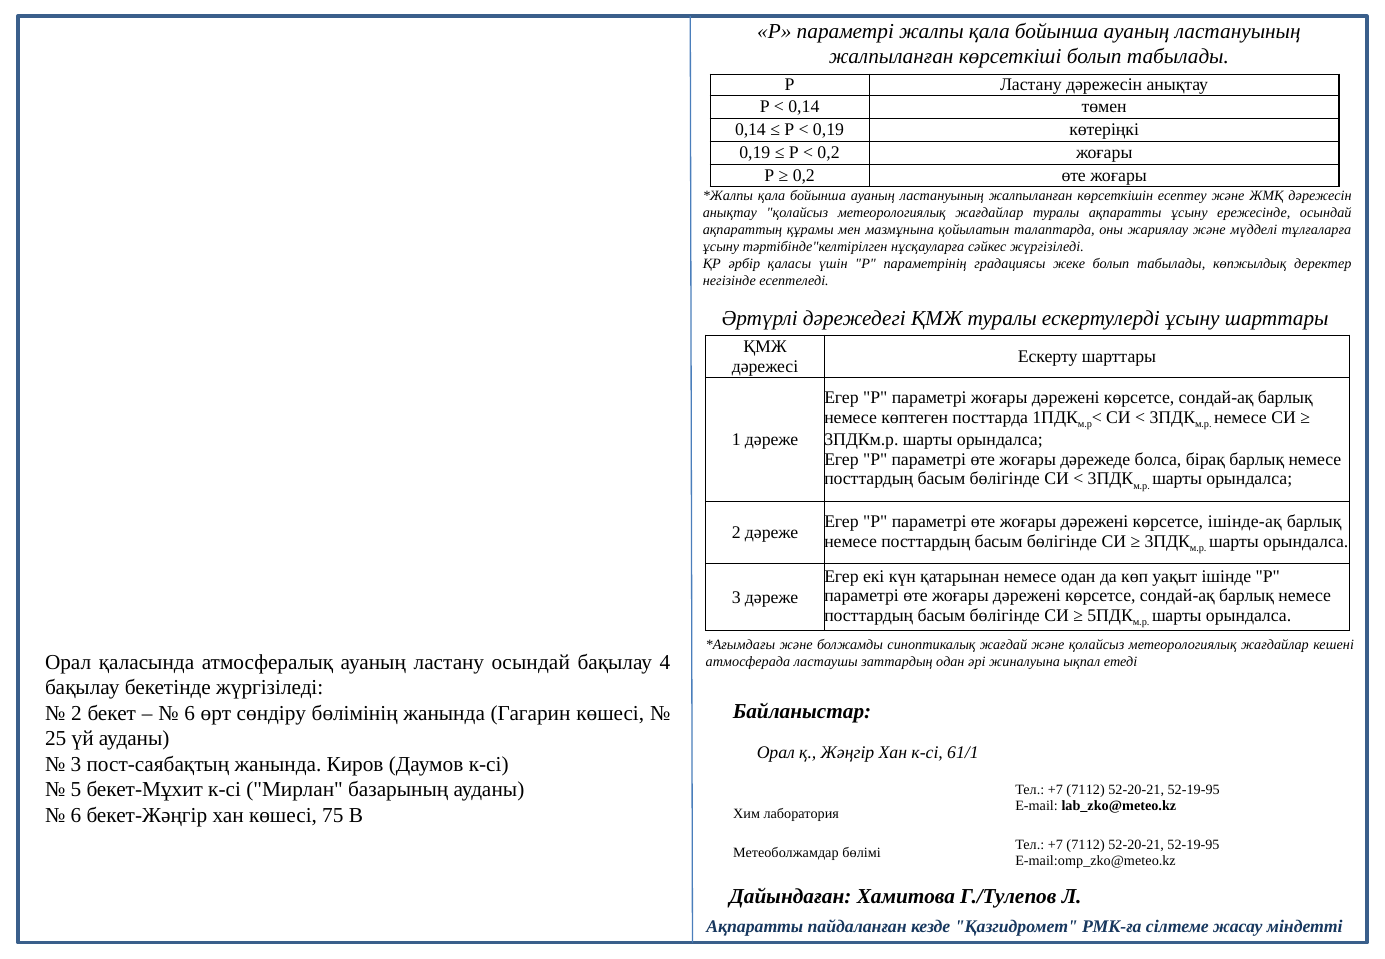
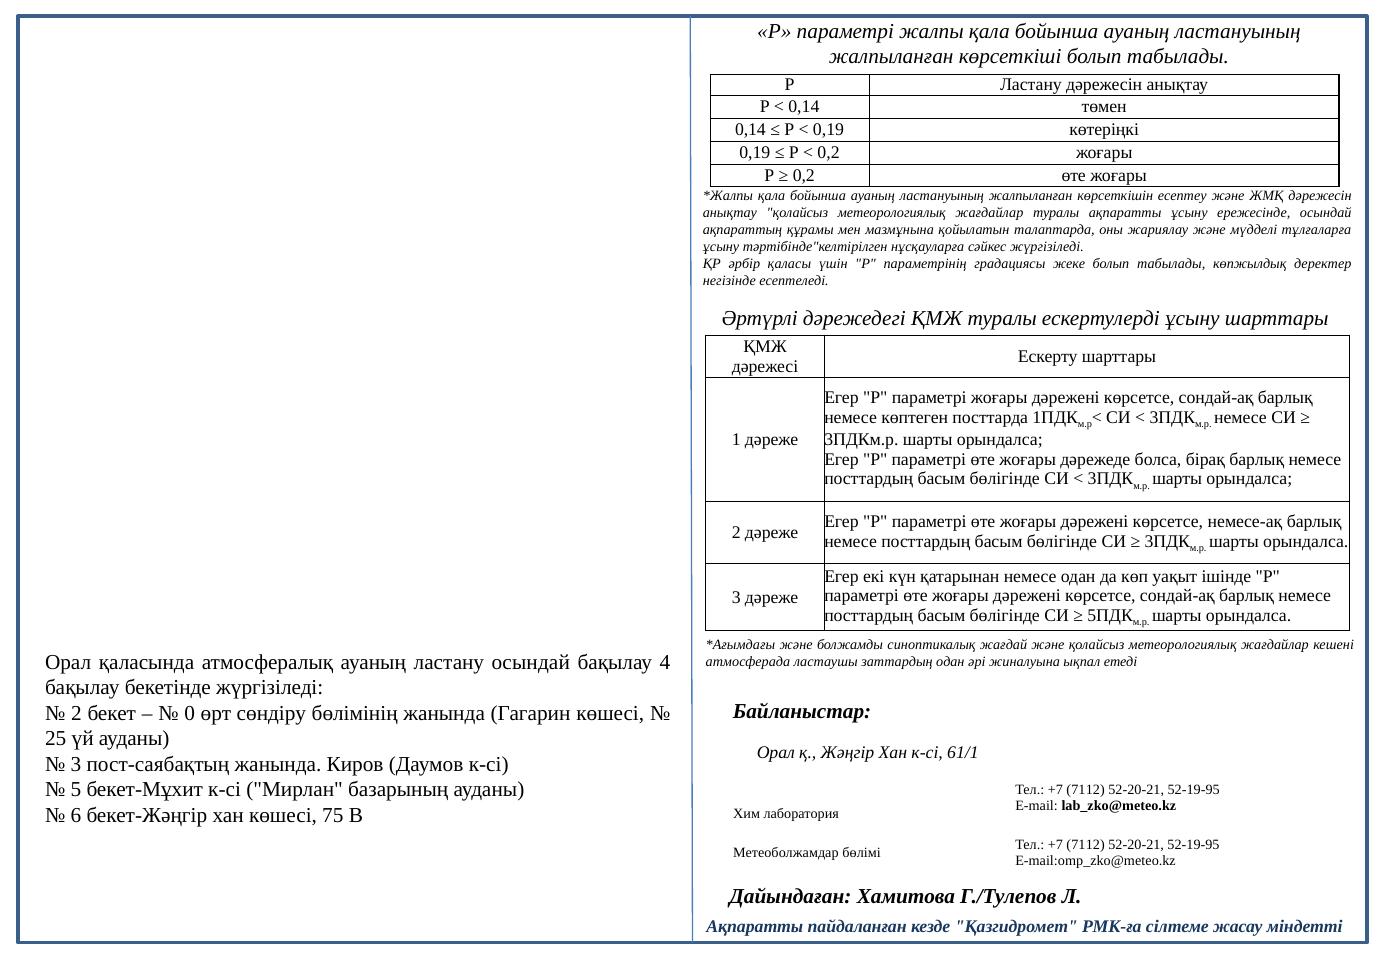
ішінде-ақ: ішінде-ақ -> немесе-ақ (1245, 522)
6: 6 -> 0 (190, 713)
